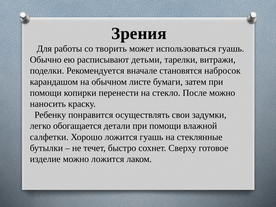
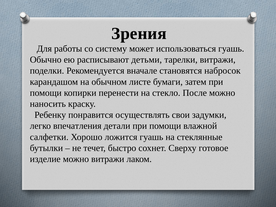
творить: творить -> систему (111, 49)
обогащается: обогащается -> впечатления (77, 126)
можно ложится: ложится -> витражи (108, 159)
